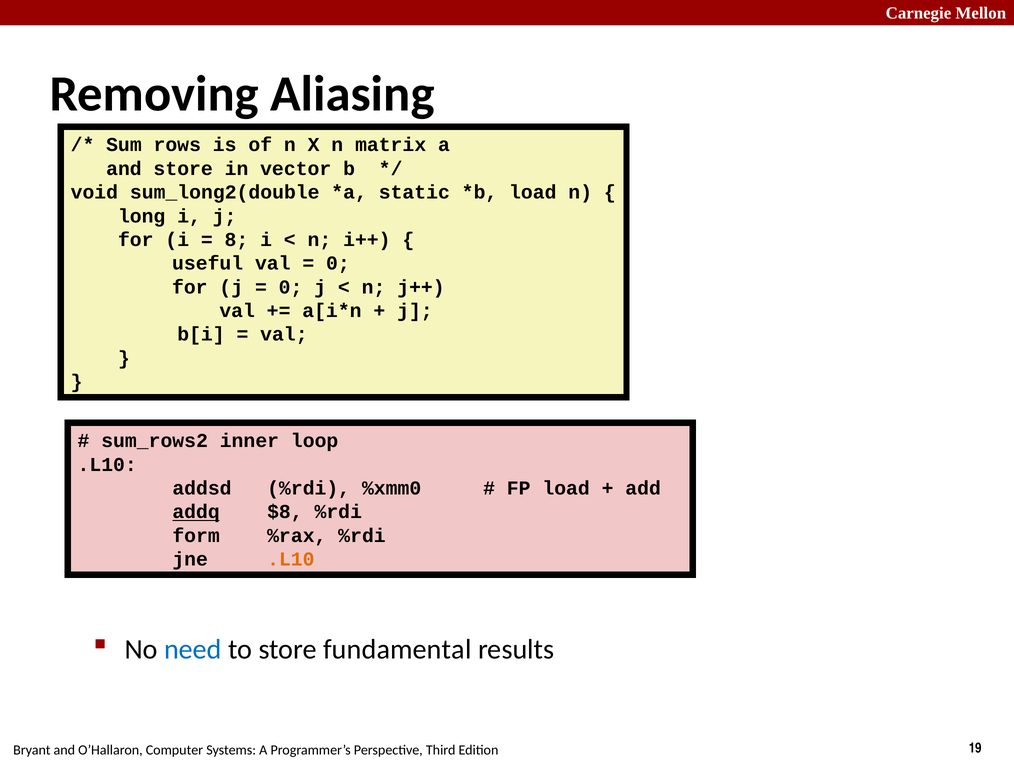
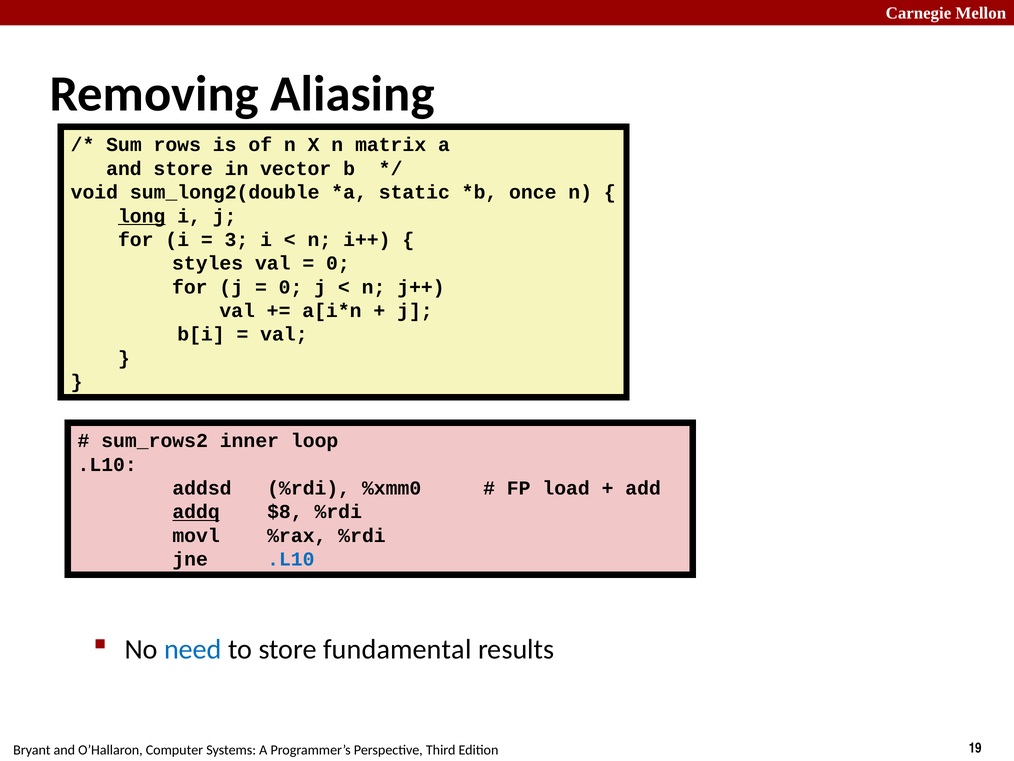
load: load -> once (533, 192)
long underline: none -> present (142, 216)
8: 8 -> 3 (236, 240)
useful: useful -> styles (208, 263)
form: form -> movl (196, 535)
.L10 colour: orange -> blue (291, 559)
